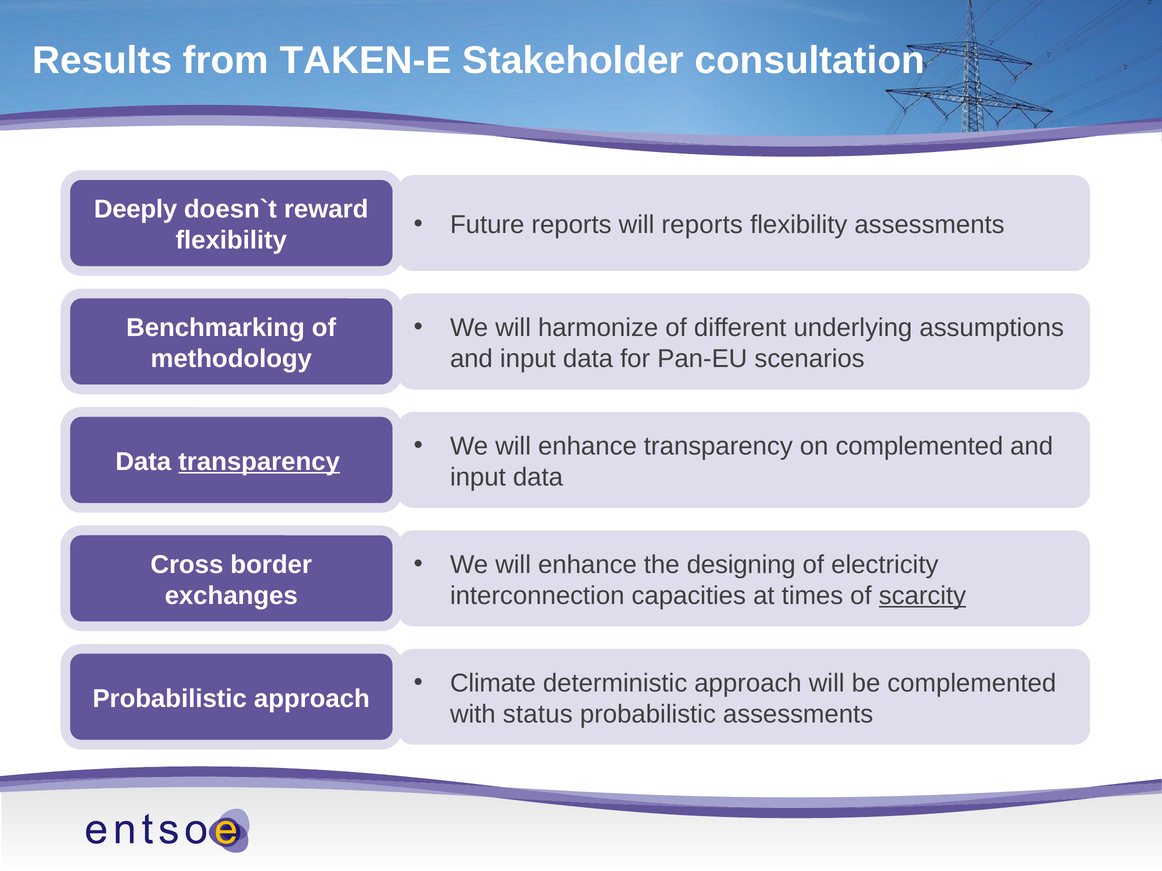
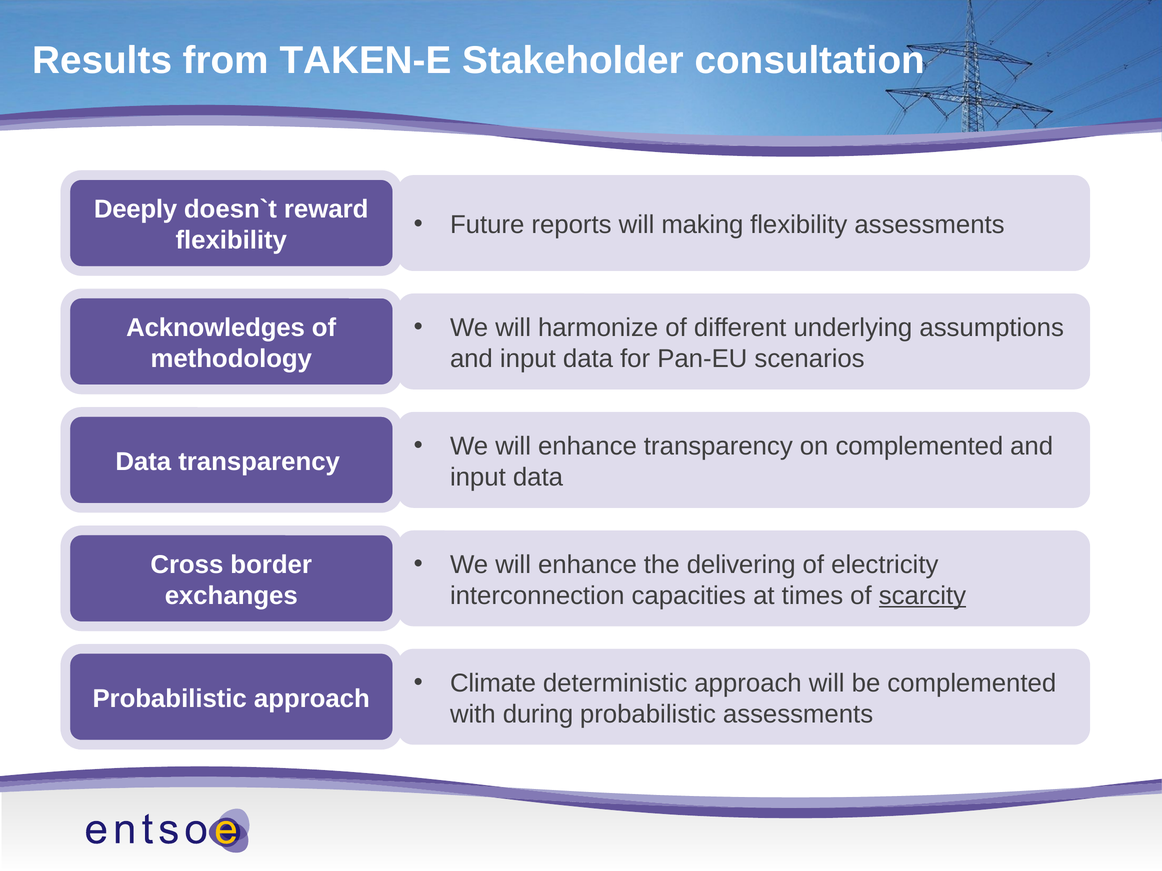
will reports: reports -> making (702, 225)
Benchmarking: Benchmarking -> Acknowledges (216, 328)
transparency underline: present -> none (259, 462)
designing: designing -> delivering (741, 565)
status: status -> during (538, 714)
